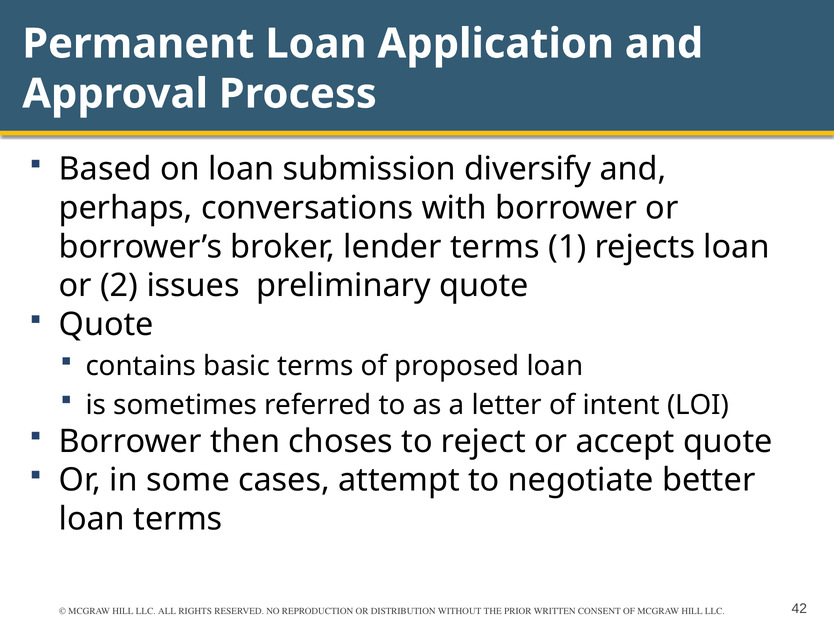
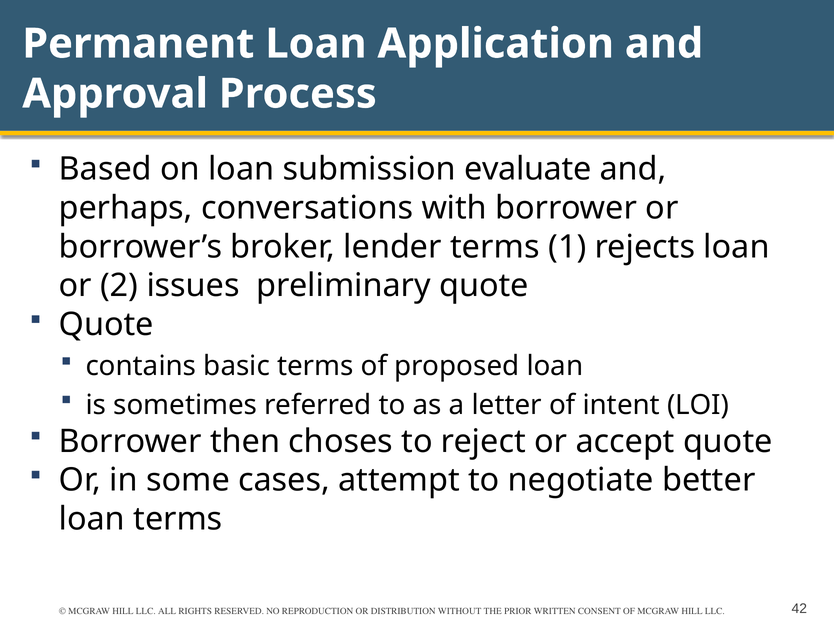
diversify: diversify -> evaluate (528, 169)
